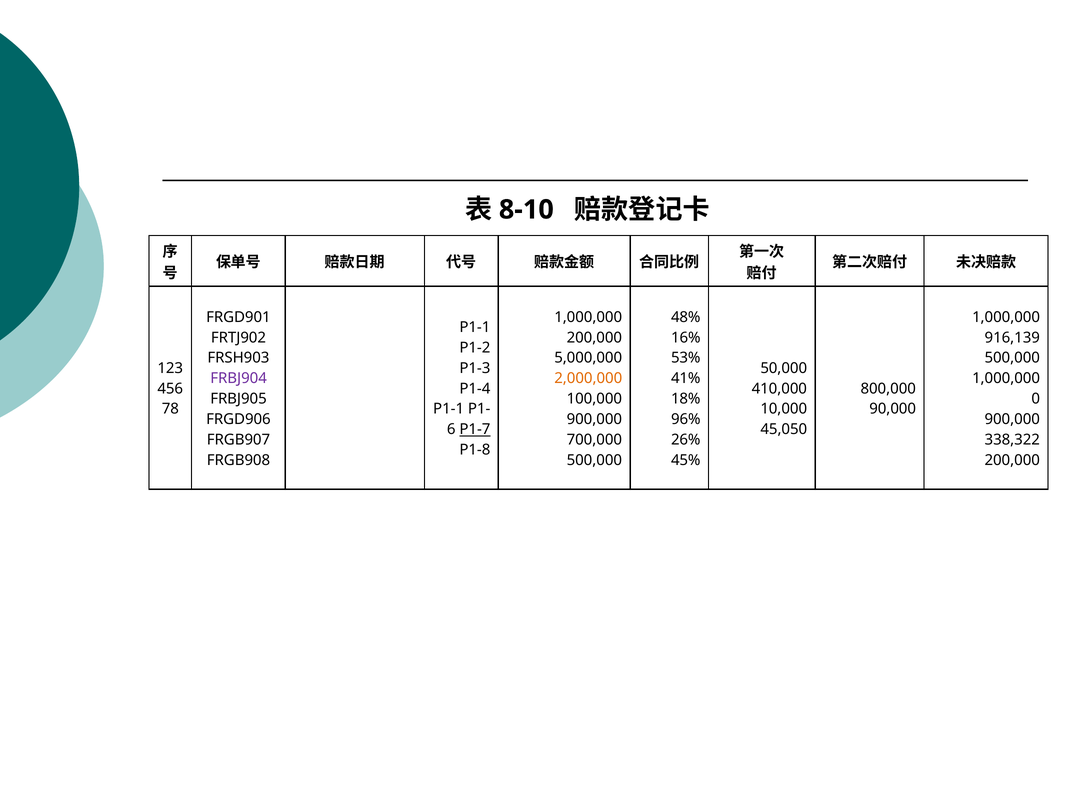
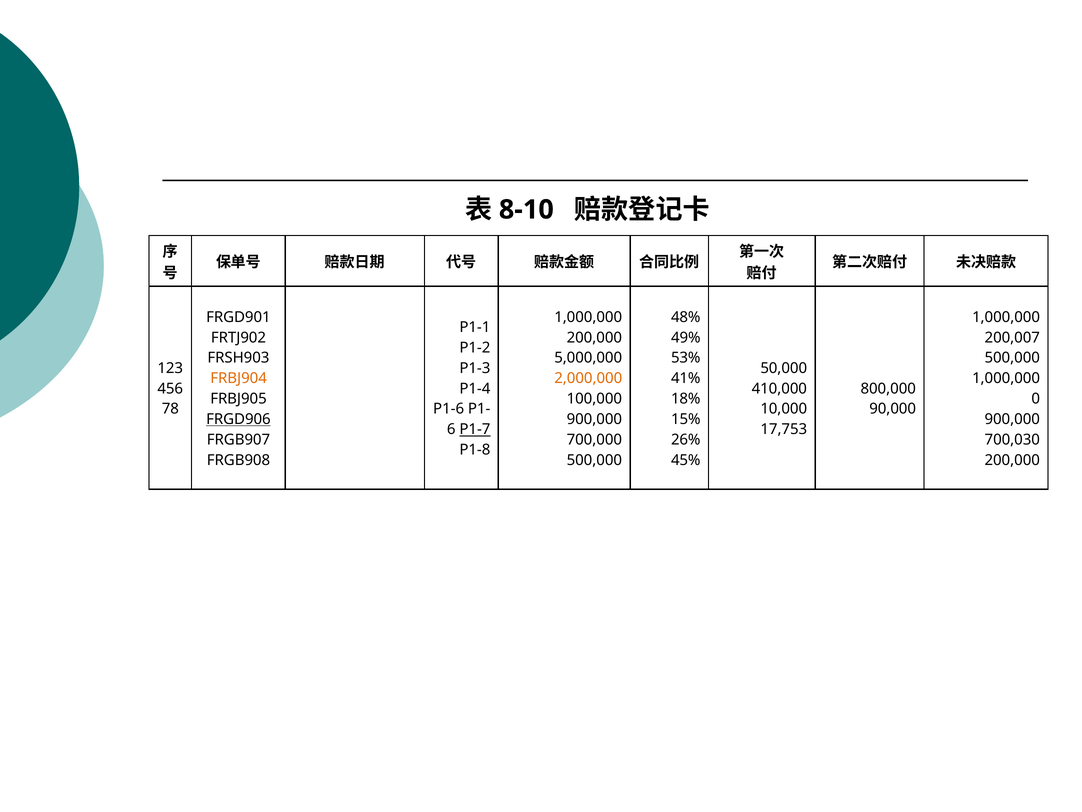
16%: 16% -> 49% (686, 337)
916,139: 916,139 -> 200,007 (1012, 337)
FRBJ904 colour: purple -> orange (239, 378)
P1-1: P1-1 -> P1-6 (449, 409)
FRGD906 underline: none -> present (238, 419)
96%: 96% -> 15% (686, 419)
45,050: 45,050 -> 17,753 (784, 429)
338,322: 338,322 -> 700,030 (1012, 439)
